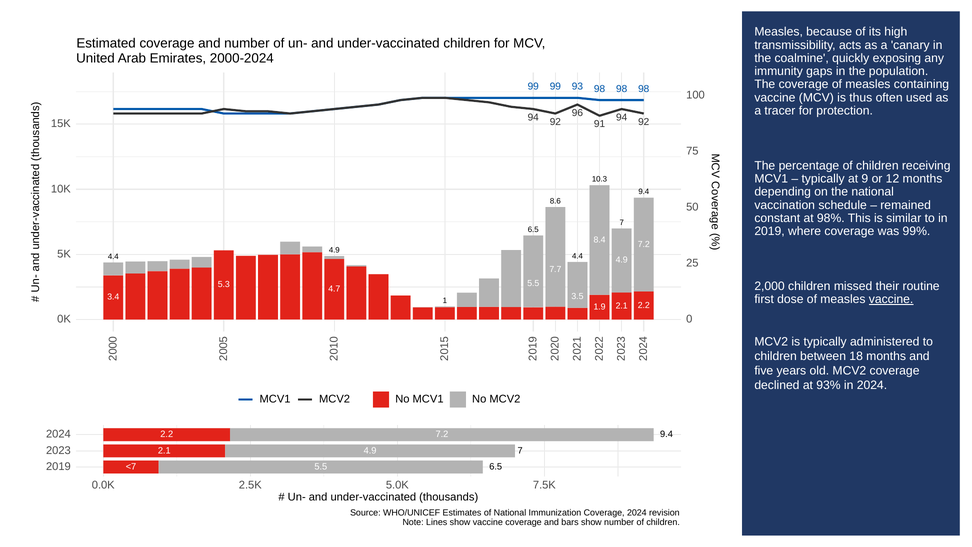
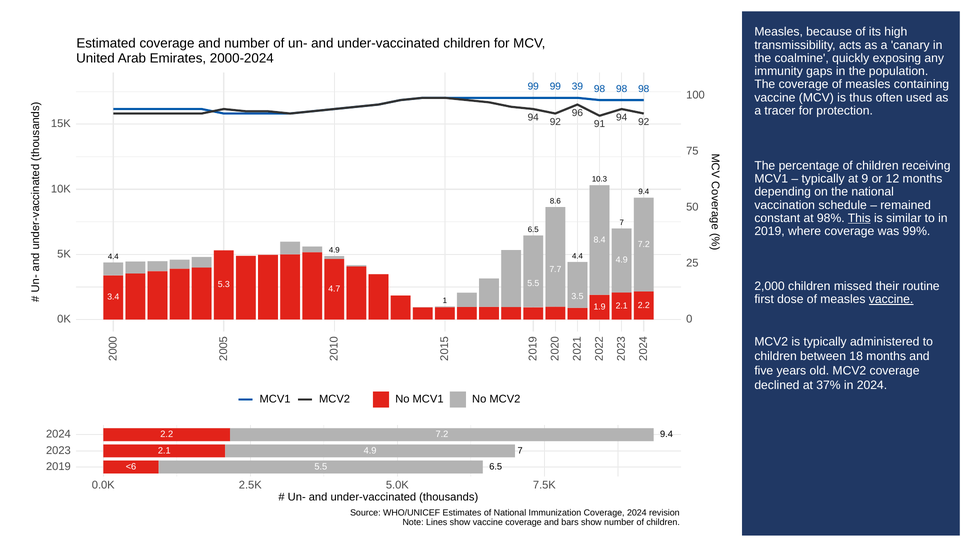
93: 93 -> 39 (577, 87)
This underline: none -> present (859, 218)
93%: 93% -> 37% (828, 385)
<7: <7 -> <6 (131, 467)
